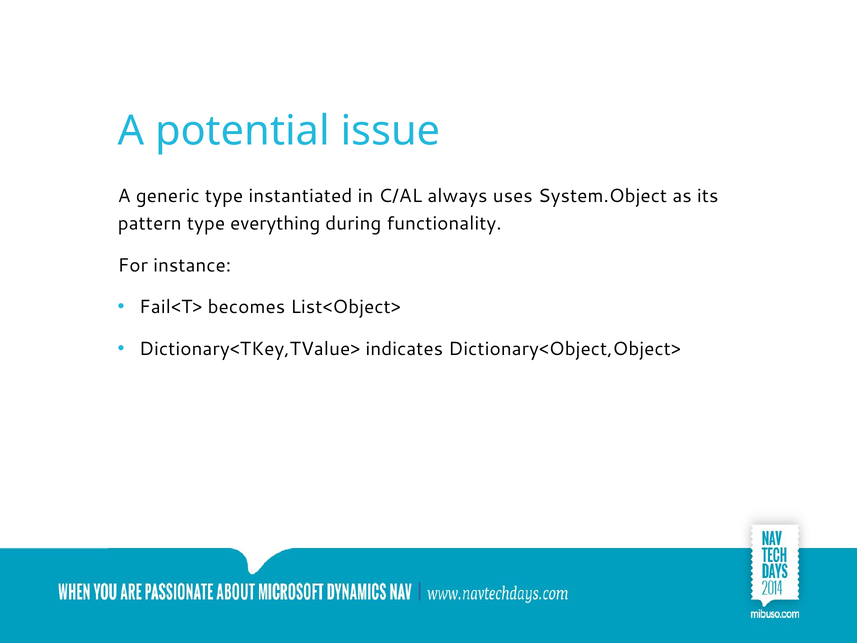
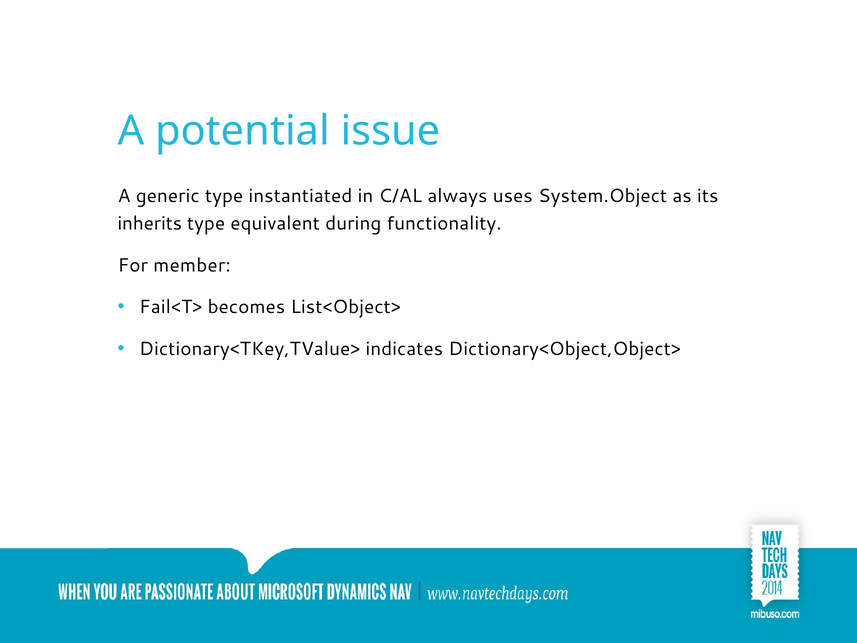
pattern: pattern -> inherits (150, 224)
everything: everything -> equivalent (275, 224)
instance: instance -> member (192, 265)
